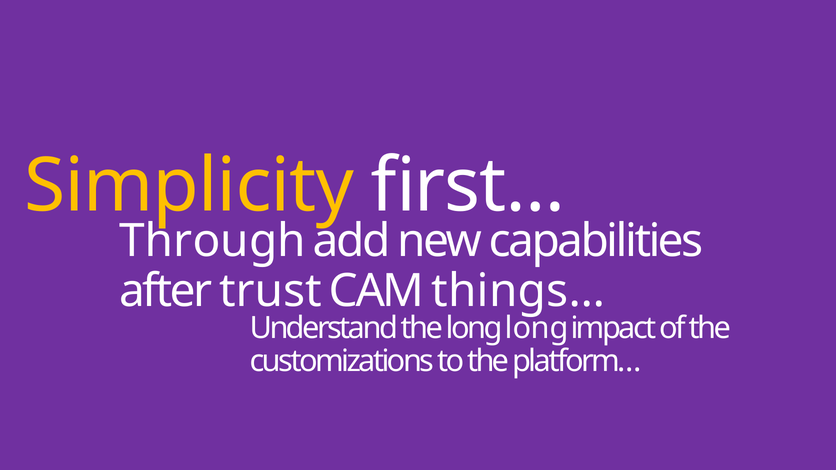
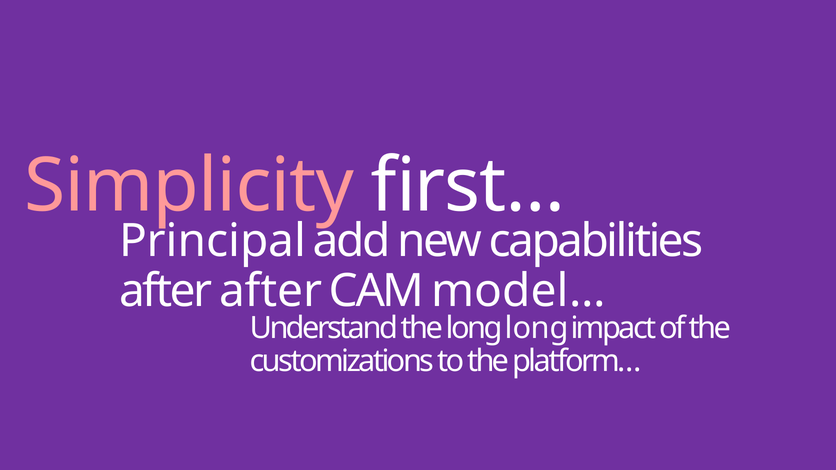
Simplicity colour: yellow -> pink (189, 186)
Through: Through -> Principal (213, 241)
after trust: trust -> after (271, 291)
things…: things… -> model… (518, 291)
